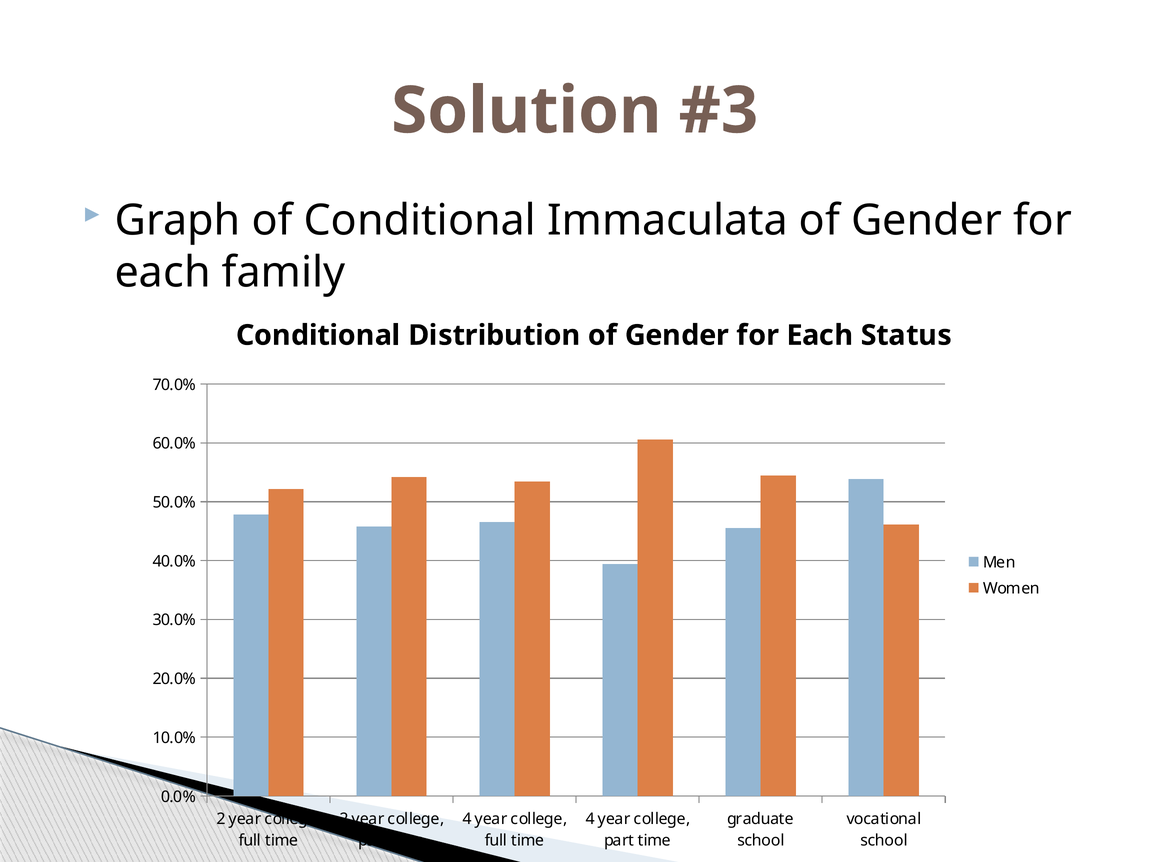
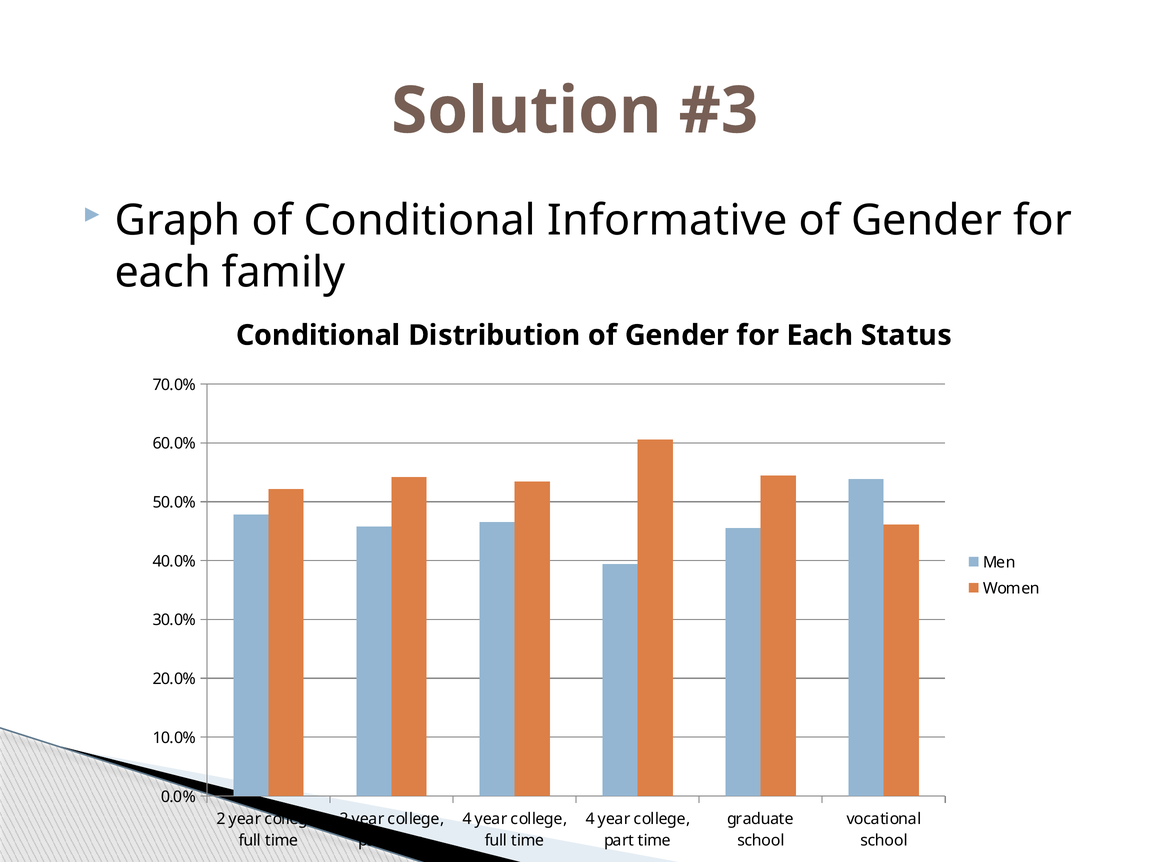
Immaculata: Immaculata -> Informative (667, 221)
